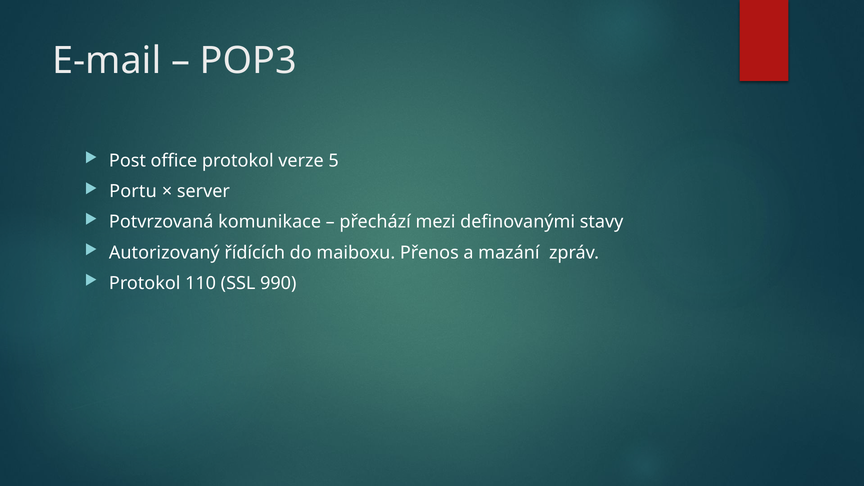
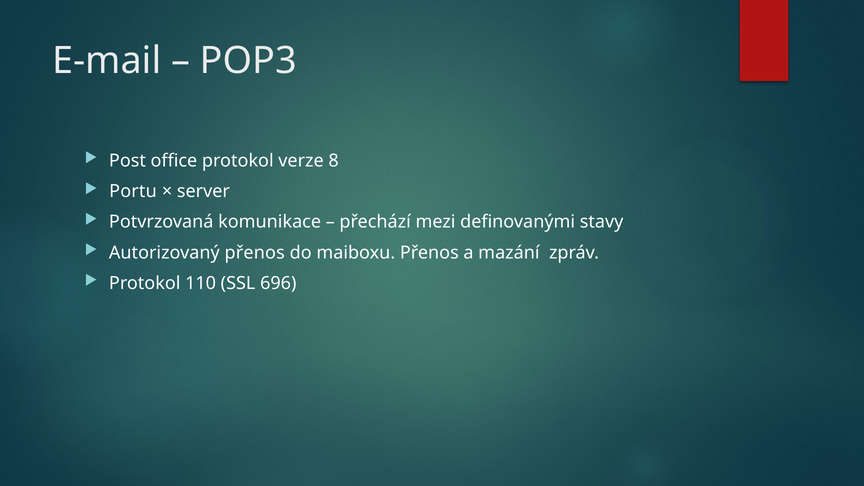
5: 5 -> 8 (334, 161)
Autorizovaný řídících: řídících -> přenos (255, 253)
990: 990 -> 696 (278, 283)
